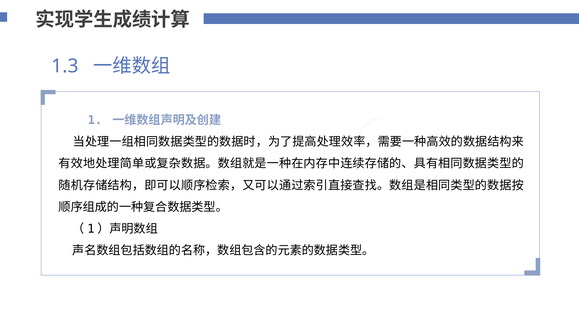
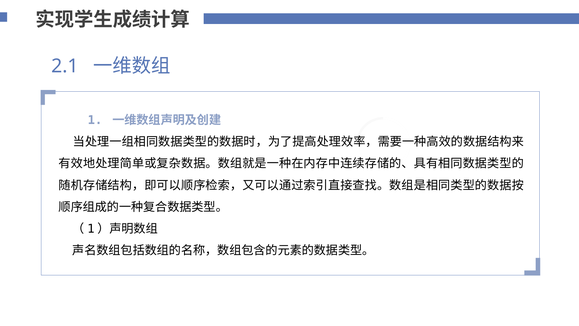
1.3: 1.3 -> 2.1 (65, 66)
